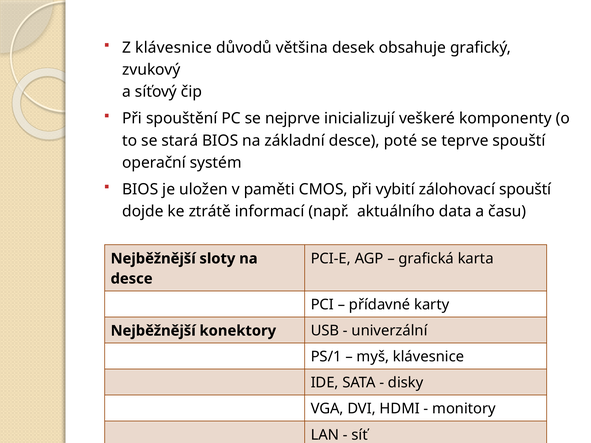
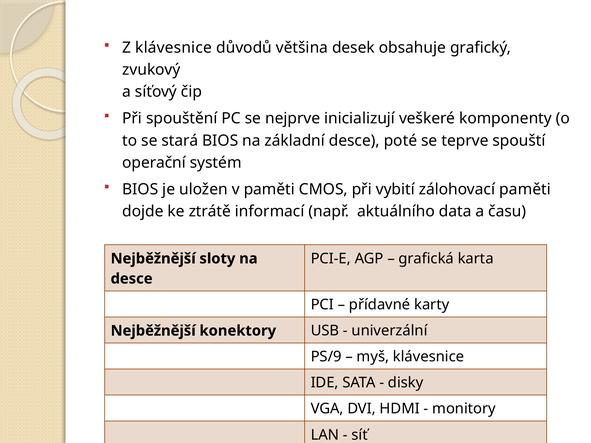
zálohovací spouští: spouští -> paměti (525, 189)
PS/1: PS/1 -> PS/9 (326, 357)
